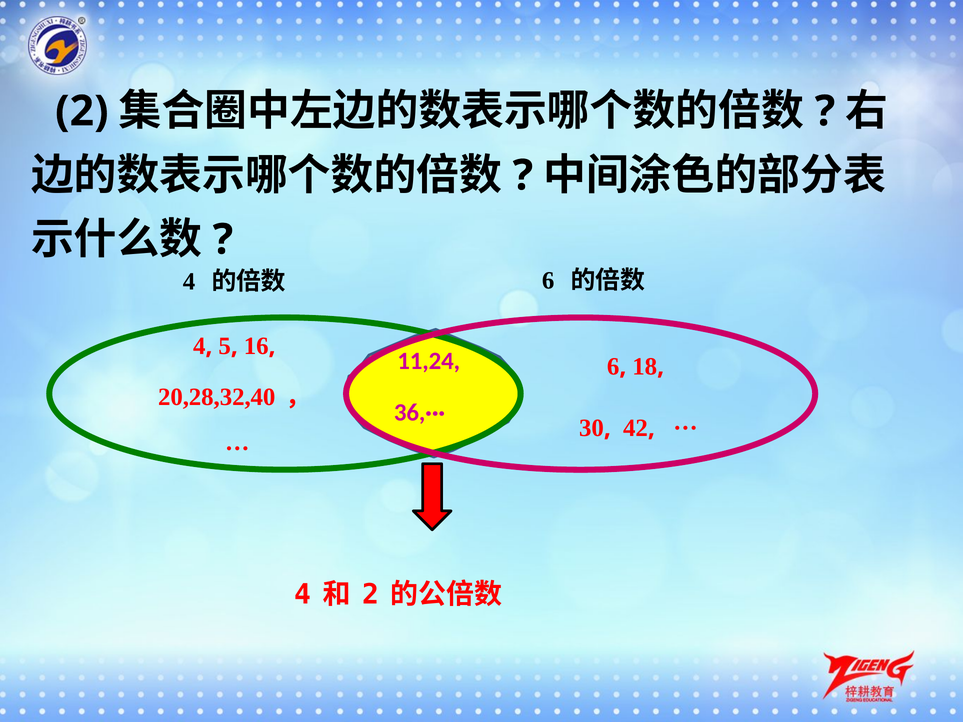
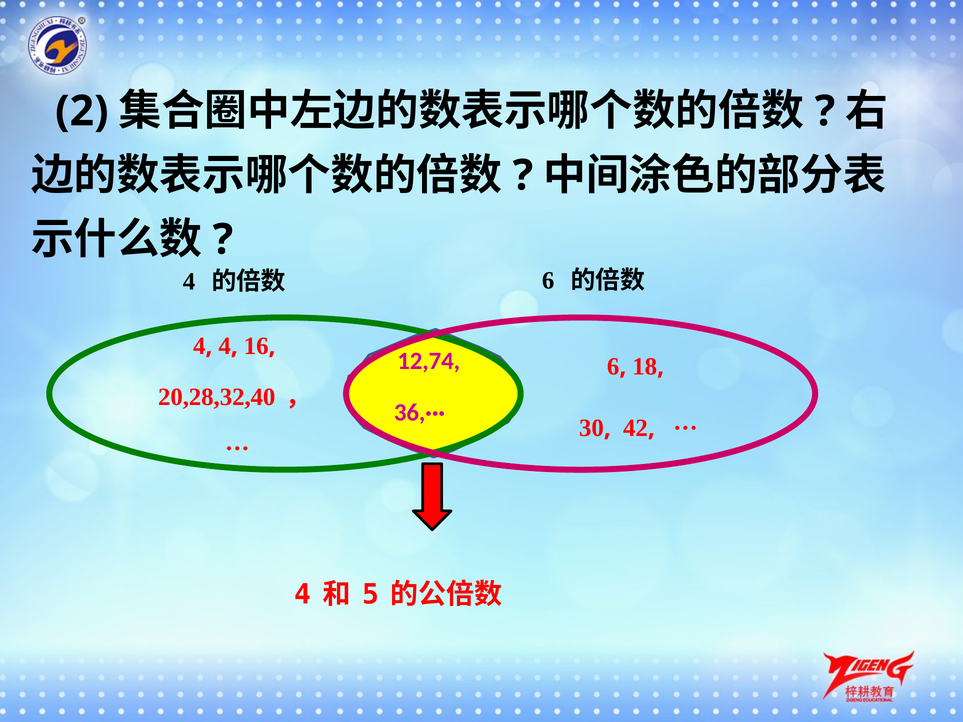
5: 5 -> 4 (225, 346)
11,24: 11,24 -> 12,74 (429, 361)
2: 2 -> 5 (370, 595)
